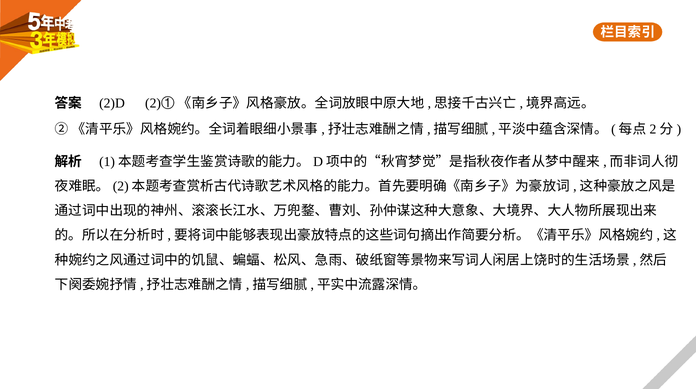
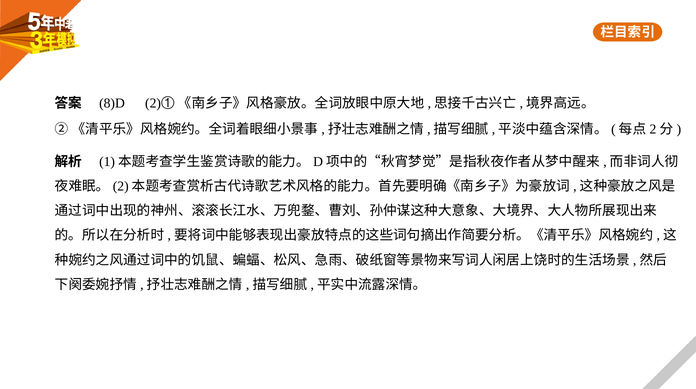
2)D: 2)D -> 8)D (112, 103)
